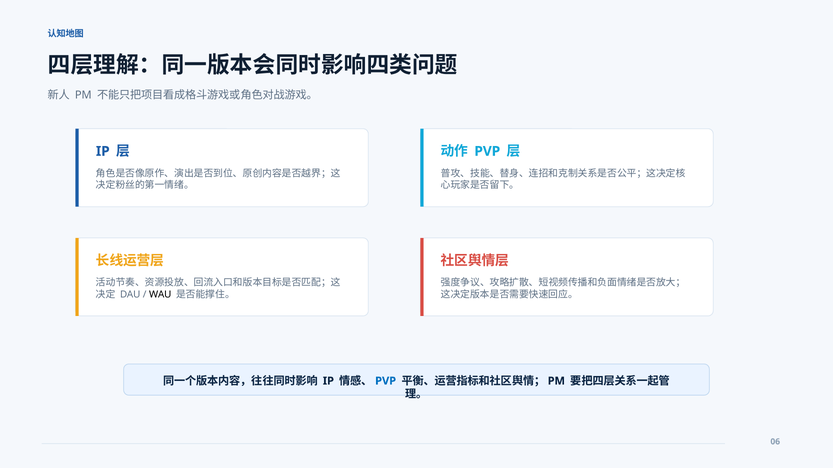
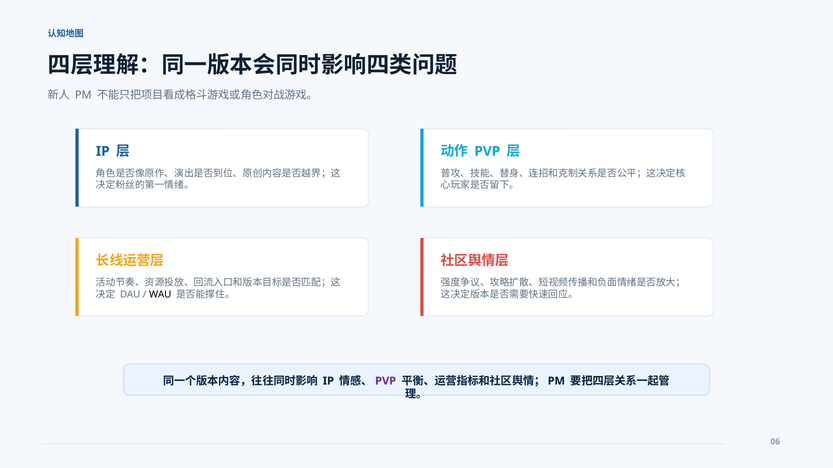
PVP colour: blue -> purple (386, 381)
